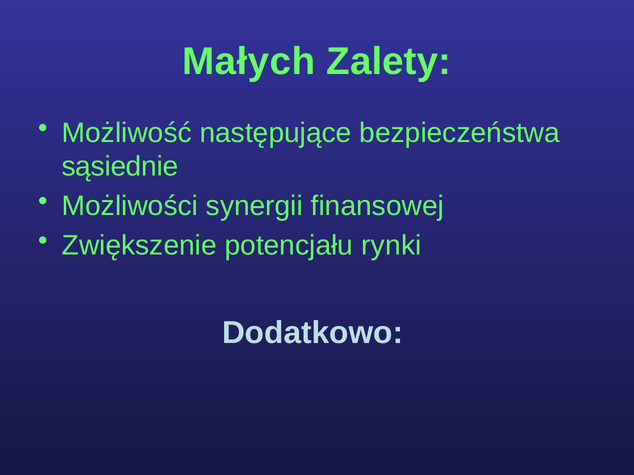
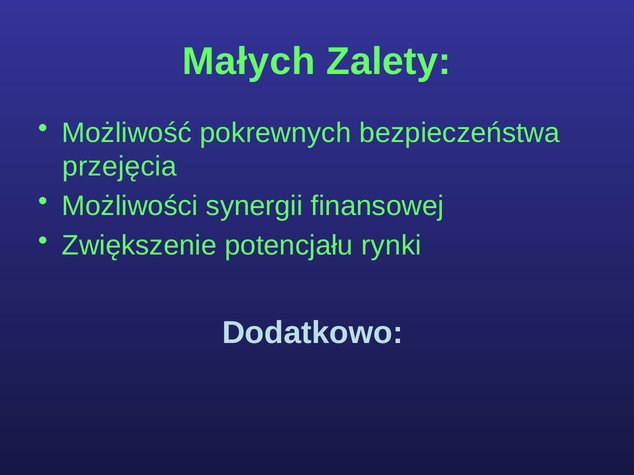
następujące: następujące -> pokrewnych (276, 133)
sąsiednie: sąsiednie -> przejęcia (120, 167)
